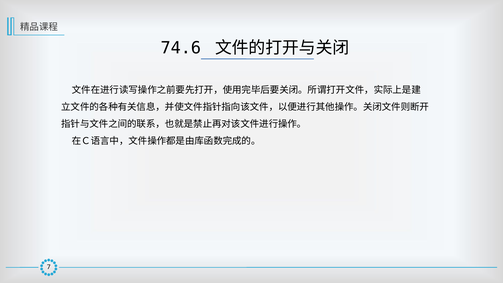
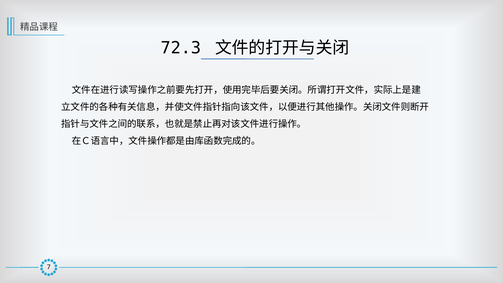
74.6: 74.6 -> 72.3 (181, 48)
